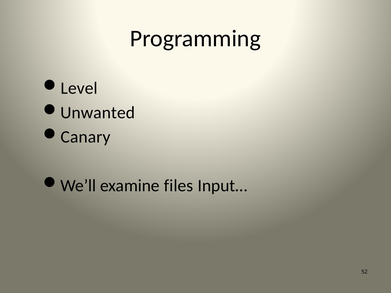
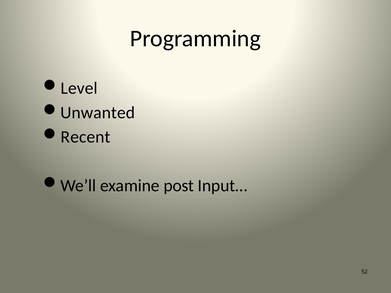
Canary: Canary -> Recent (86, 137)
files: files -> post (179, 186)
